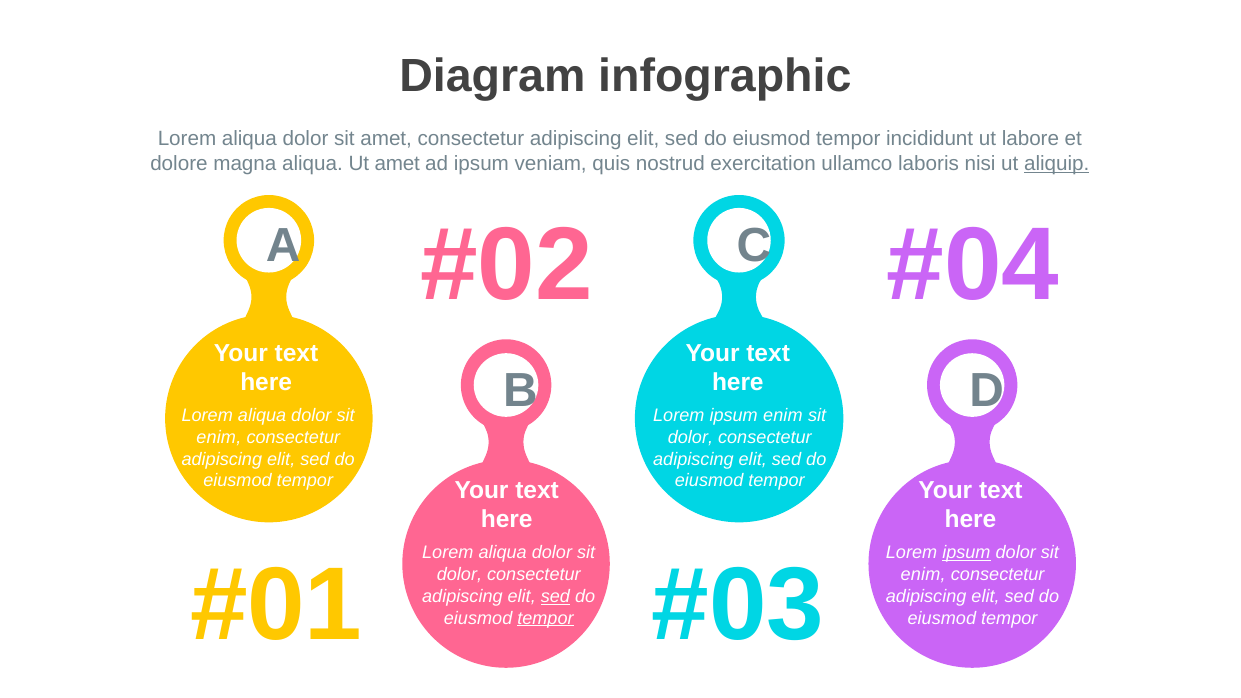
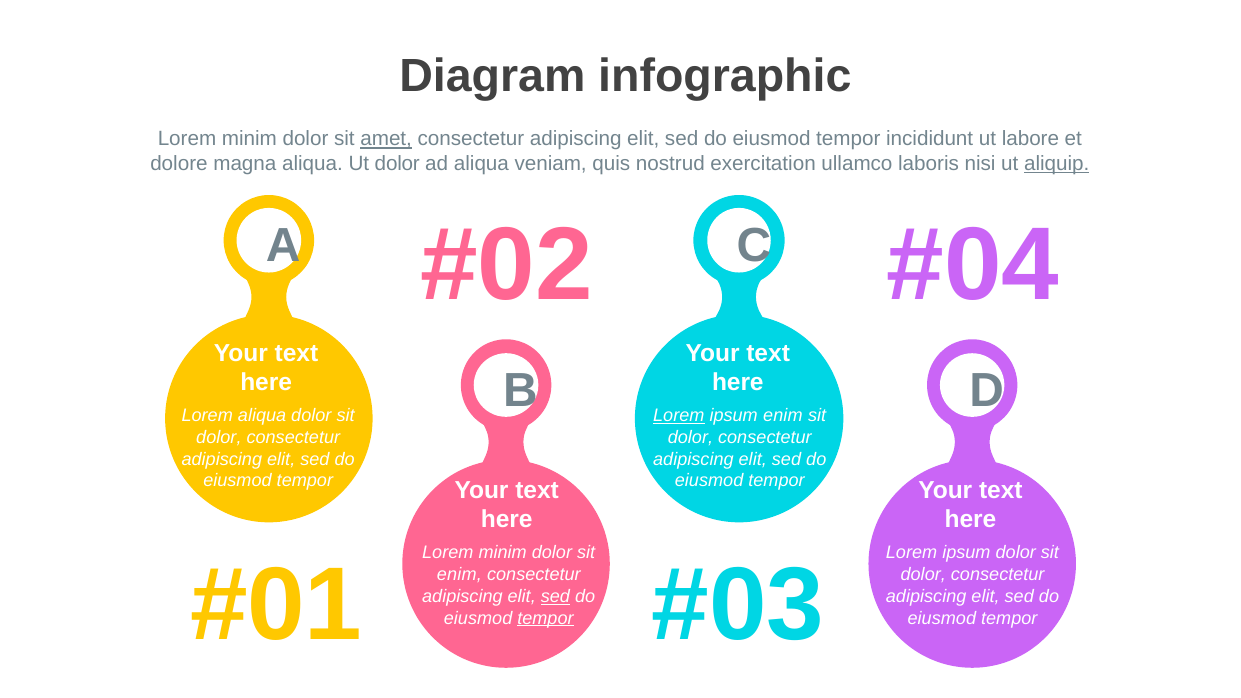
aliqua: aliqua -> minim (249, 139)
amet underline: none -> present (386, 139)
Ut amet: amet -> dolor (397, 164)
ad ipsum: ipsum -> aliqua (481, 164)
Lorem underline: none -> present (679, 416)
enim: enim -> dolor (219, 438)
aliqua: aliqua -> minim (503, 553)
ipsum underline: present -> none (966, 553)
dolor: dolor -> enim (459, 575)
enim: enim -> dolor (923, 575)
